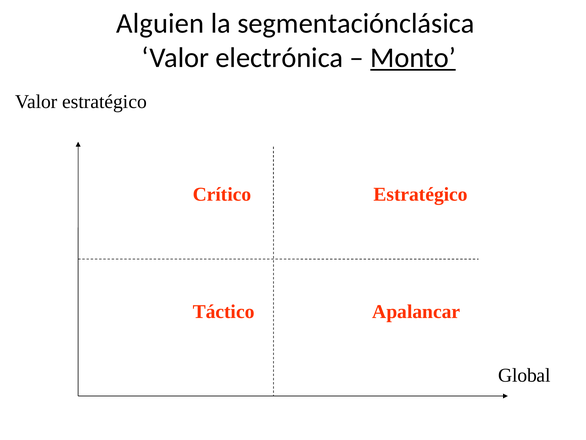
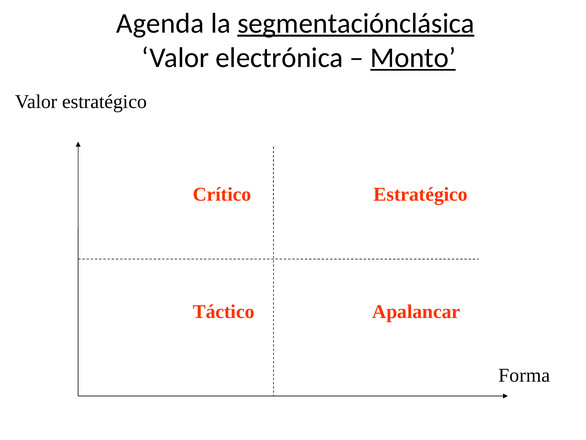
Alguien: Alguien -> Agenda (160, 23)
segmentaciónclásica underline: none -> present (356, 23)
Global: Global -> Forma (524, 375)
